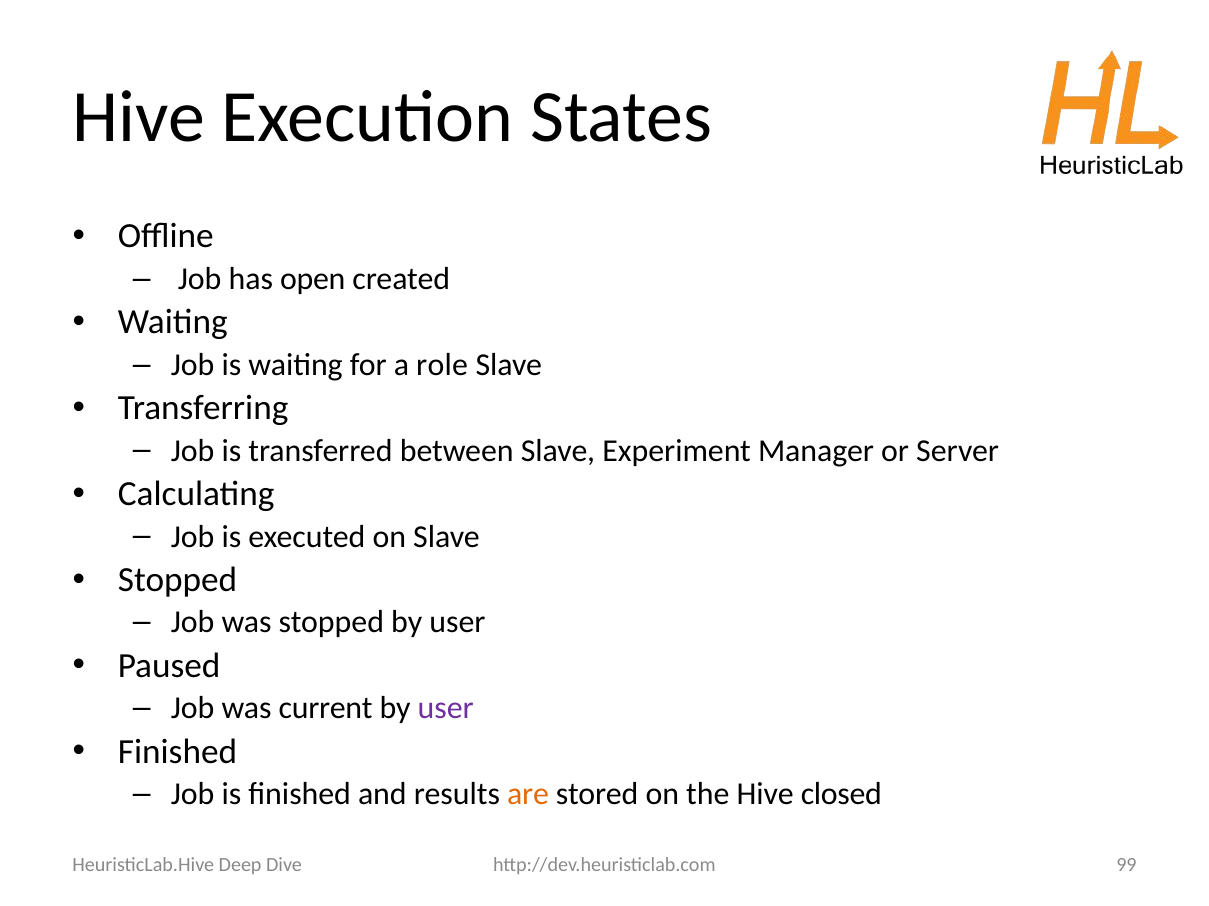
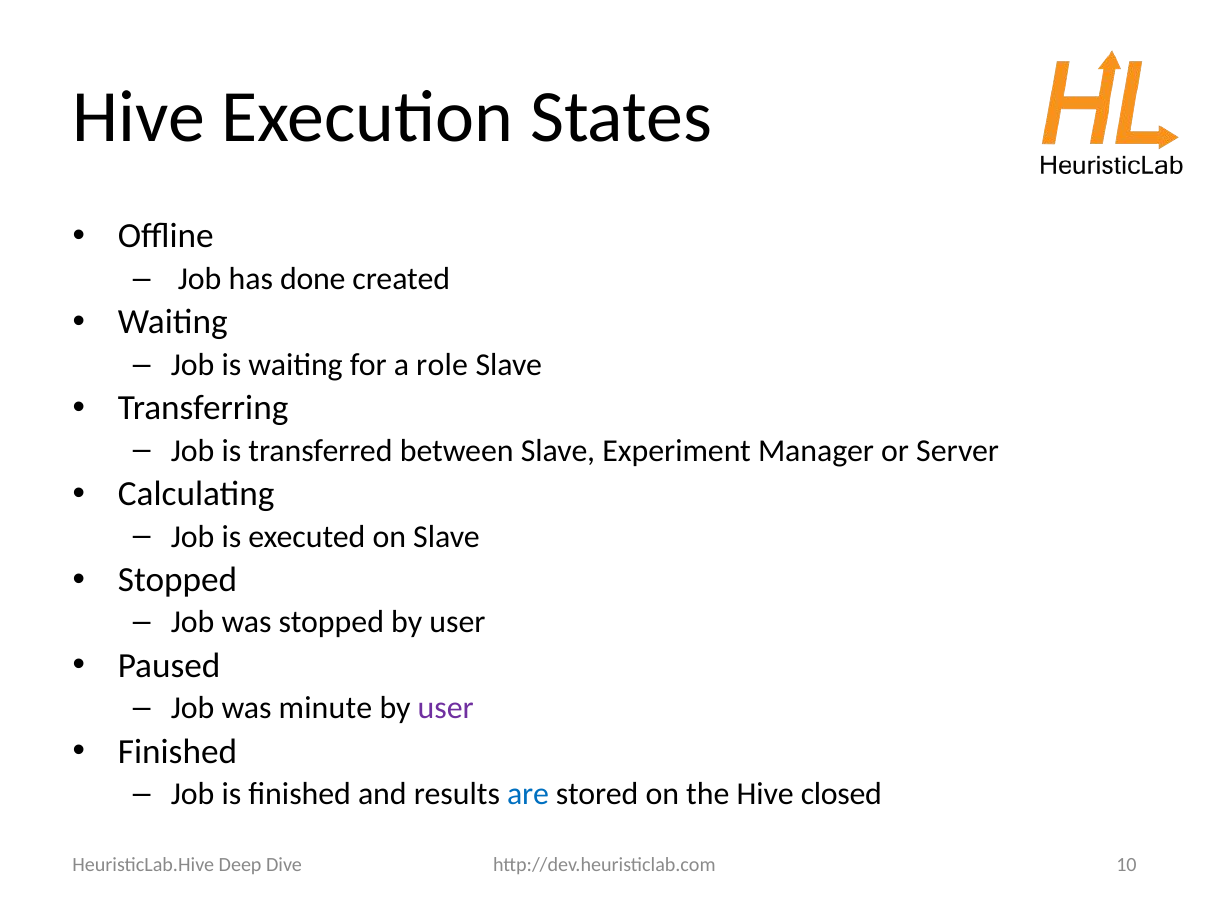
open: open -> done (313, 279)
current: current -> minute (325, 709)
are colour: orange -> blue (528, 795)
99: 99 -> 10 (1126, 866)
